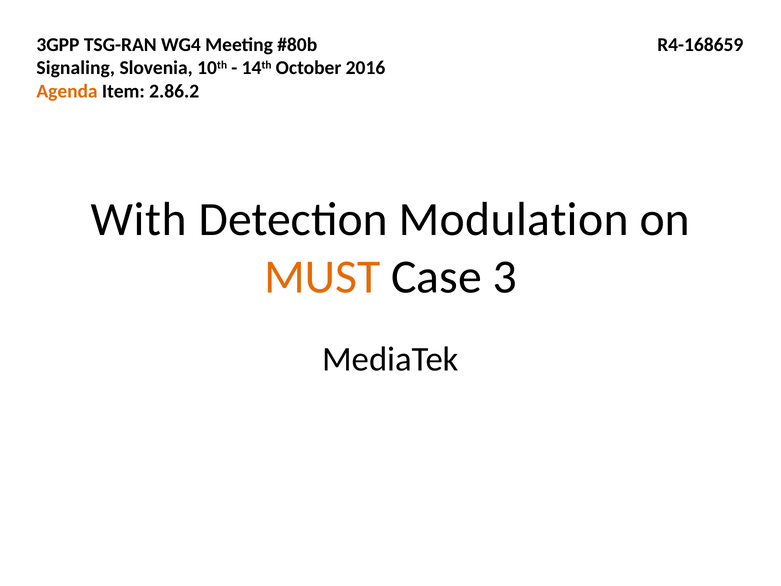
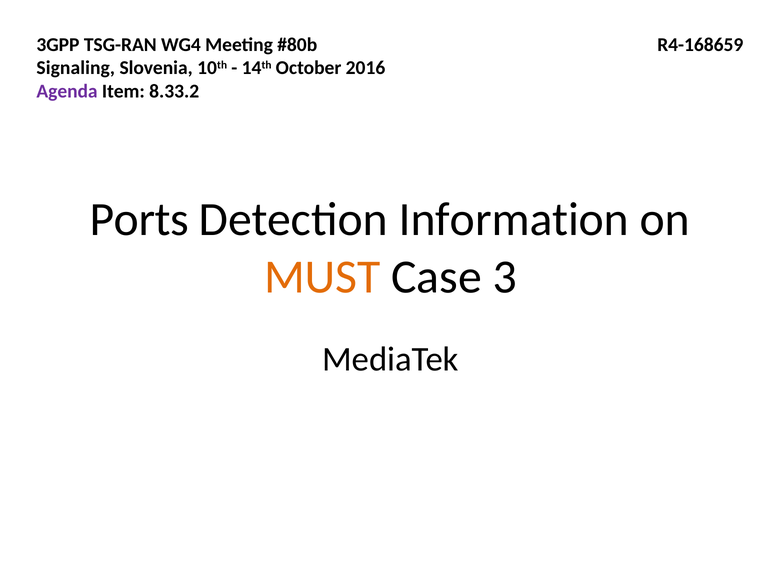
Agenda colour: orange -> purple (67, 91)
2.86.2: 2.86.2 -> 8.33.2 (174, 91)
With: With -> Ports (139, 219)
Modulation: Modulation -> Information (514, 219)
